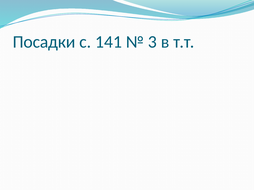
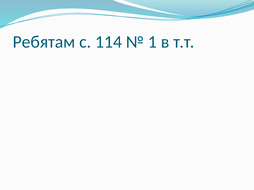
Посадки: Посадки -> Ребятам (44, 42)
141: 141 -> 114 (109, 42)
3: 3 -> 1 (152, 42)
